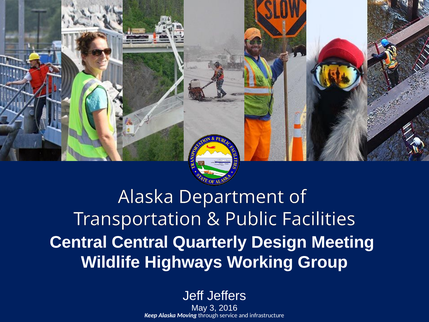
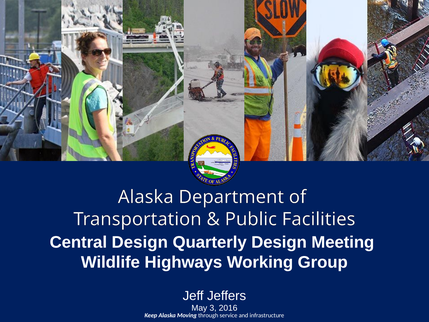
Central Central: Central -> Design (140, 242)
